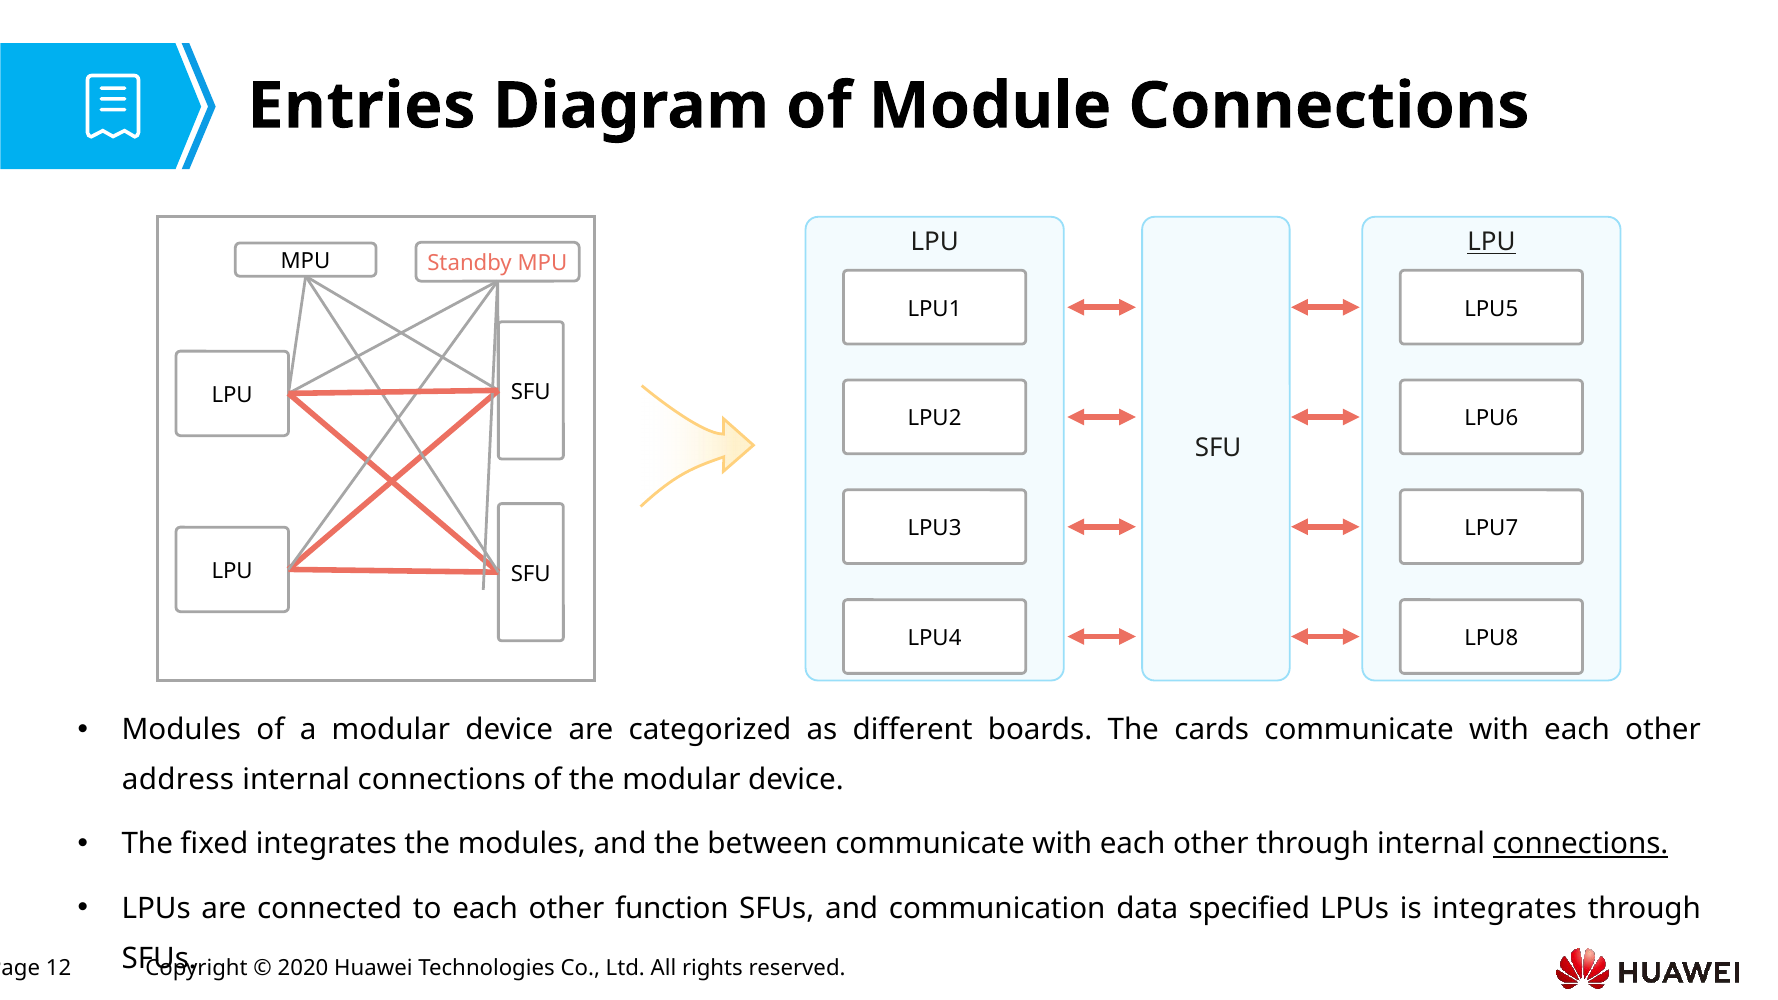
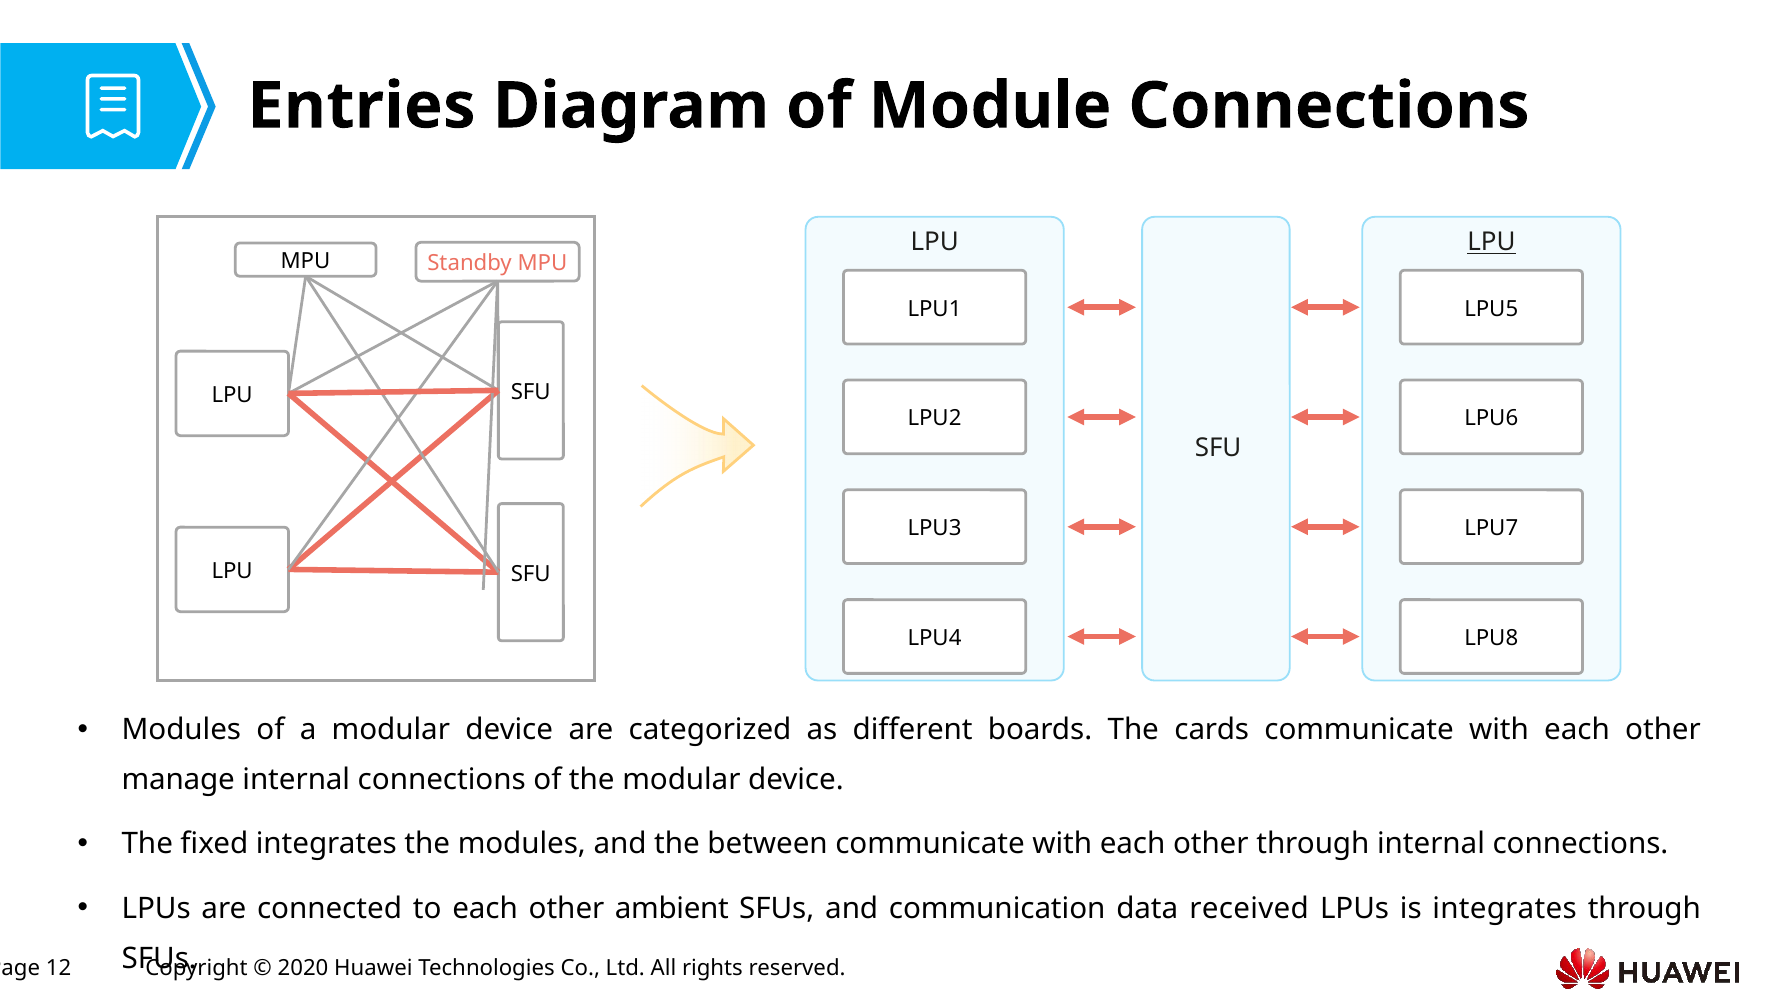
address: address -> manage (178, 780)
connections underline: present -> none (1580, 844)
function: function -> ambient (672, 909)
specified: specified -> received (1249, 909)
